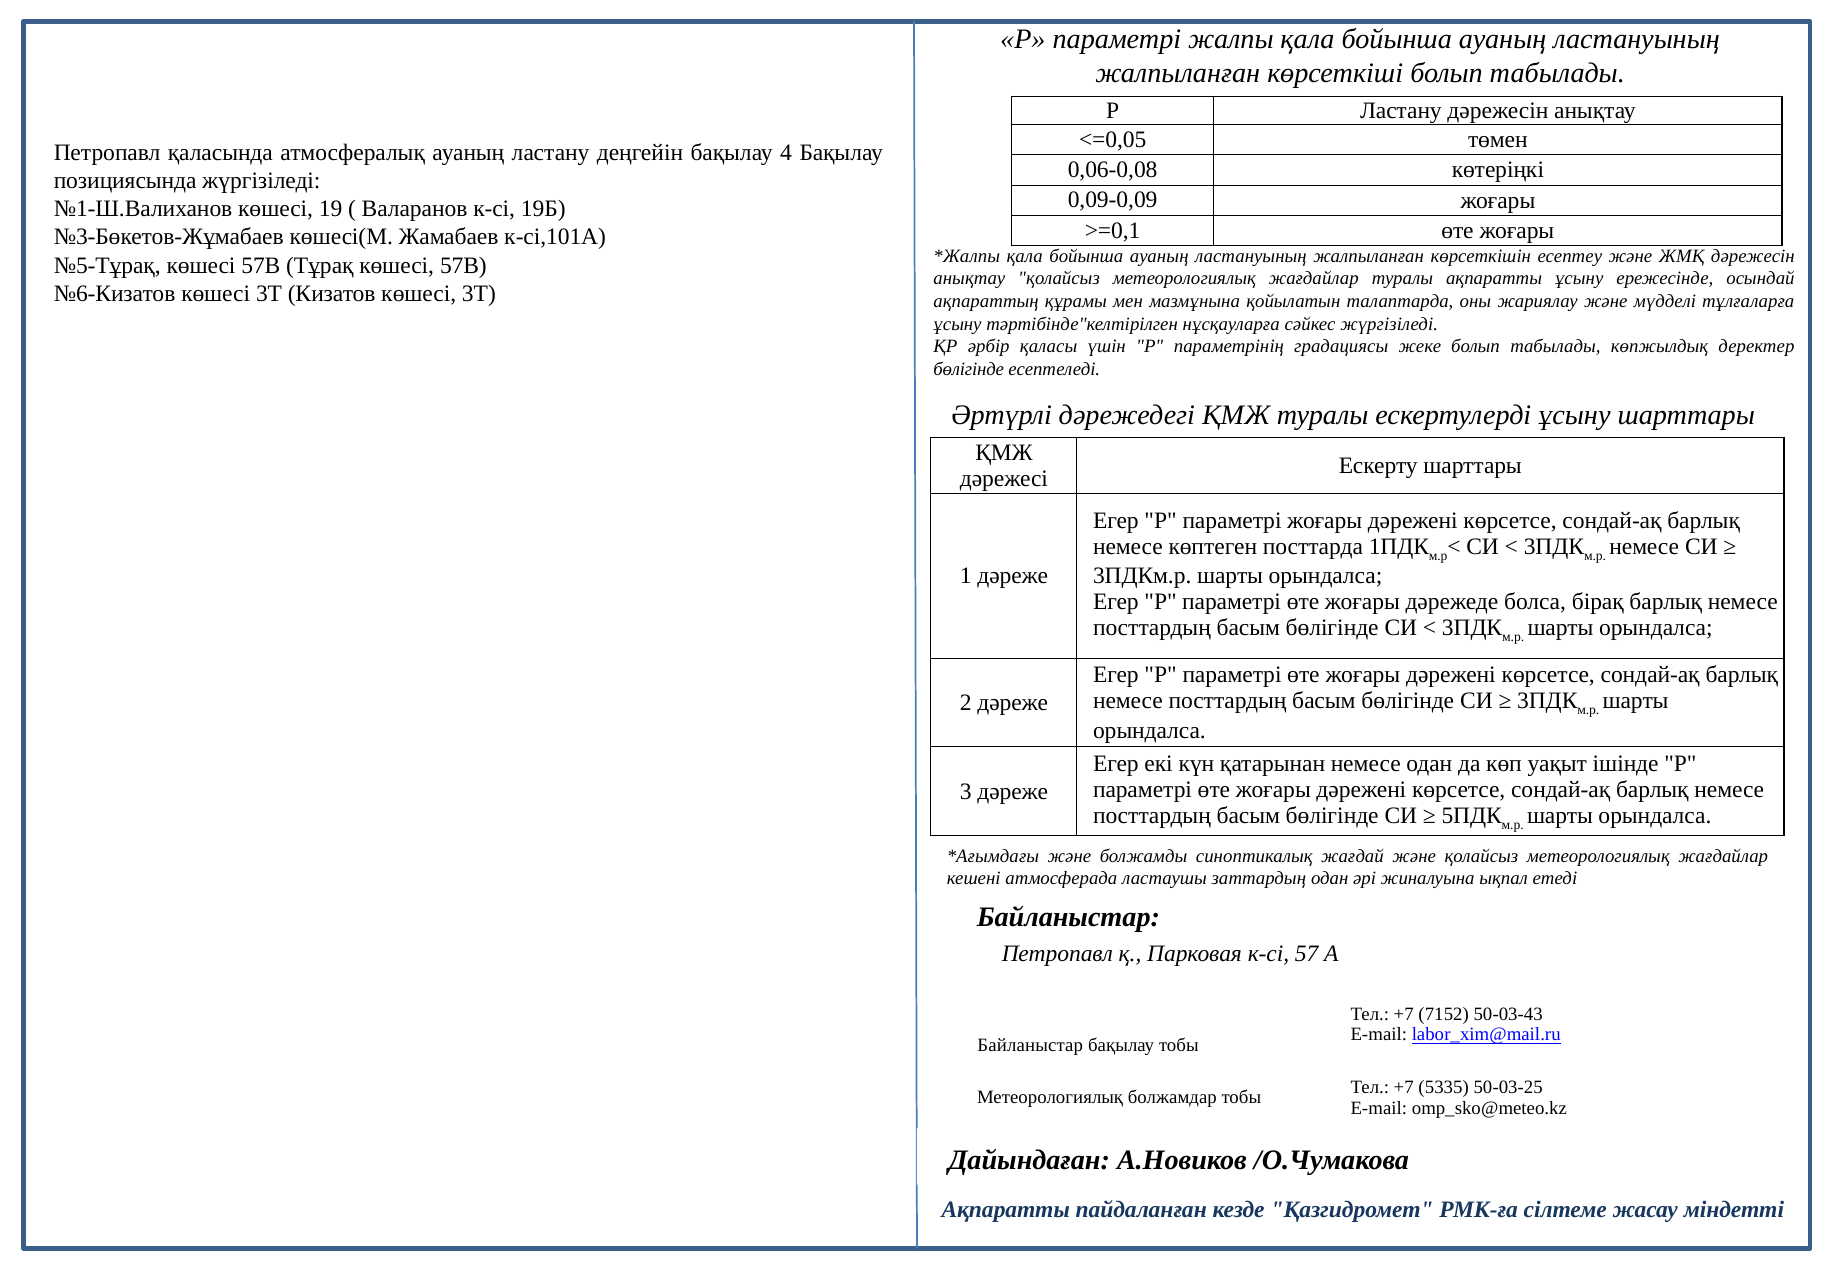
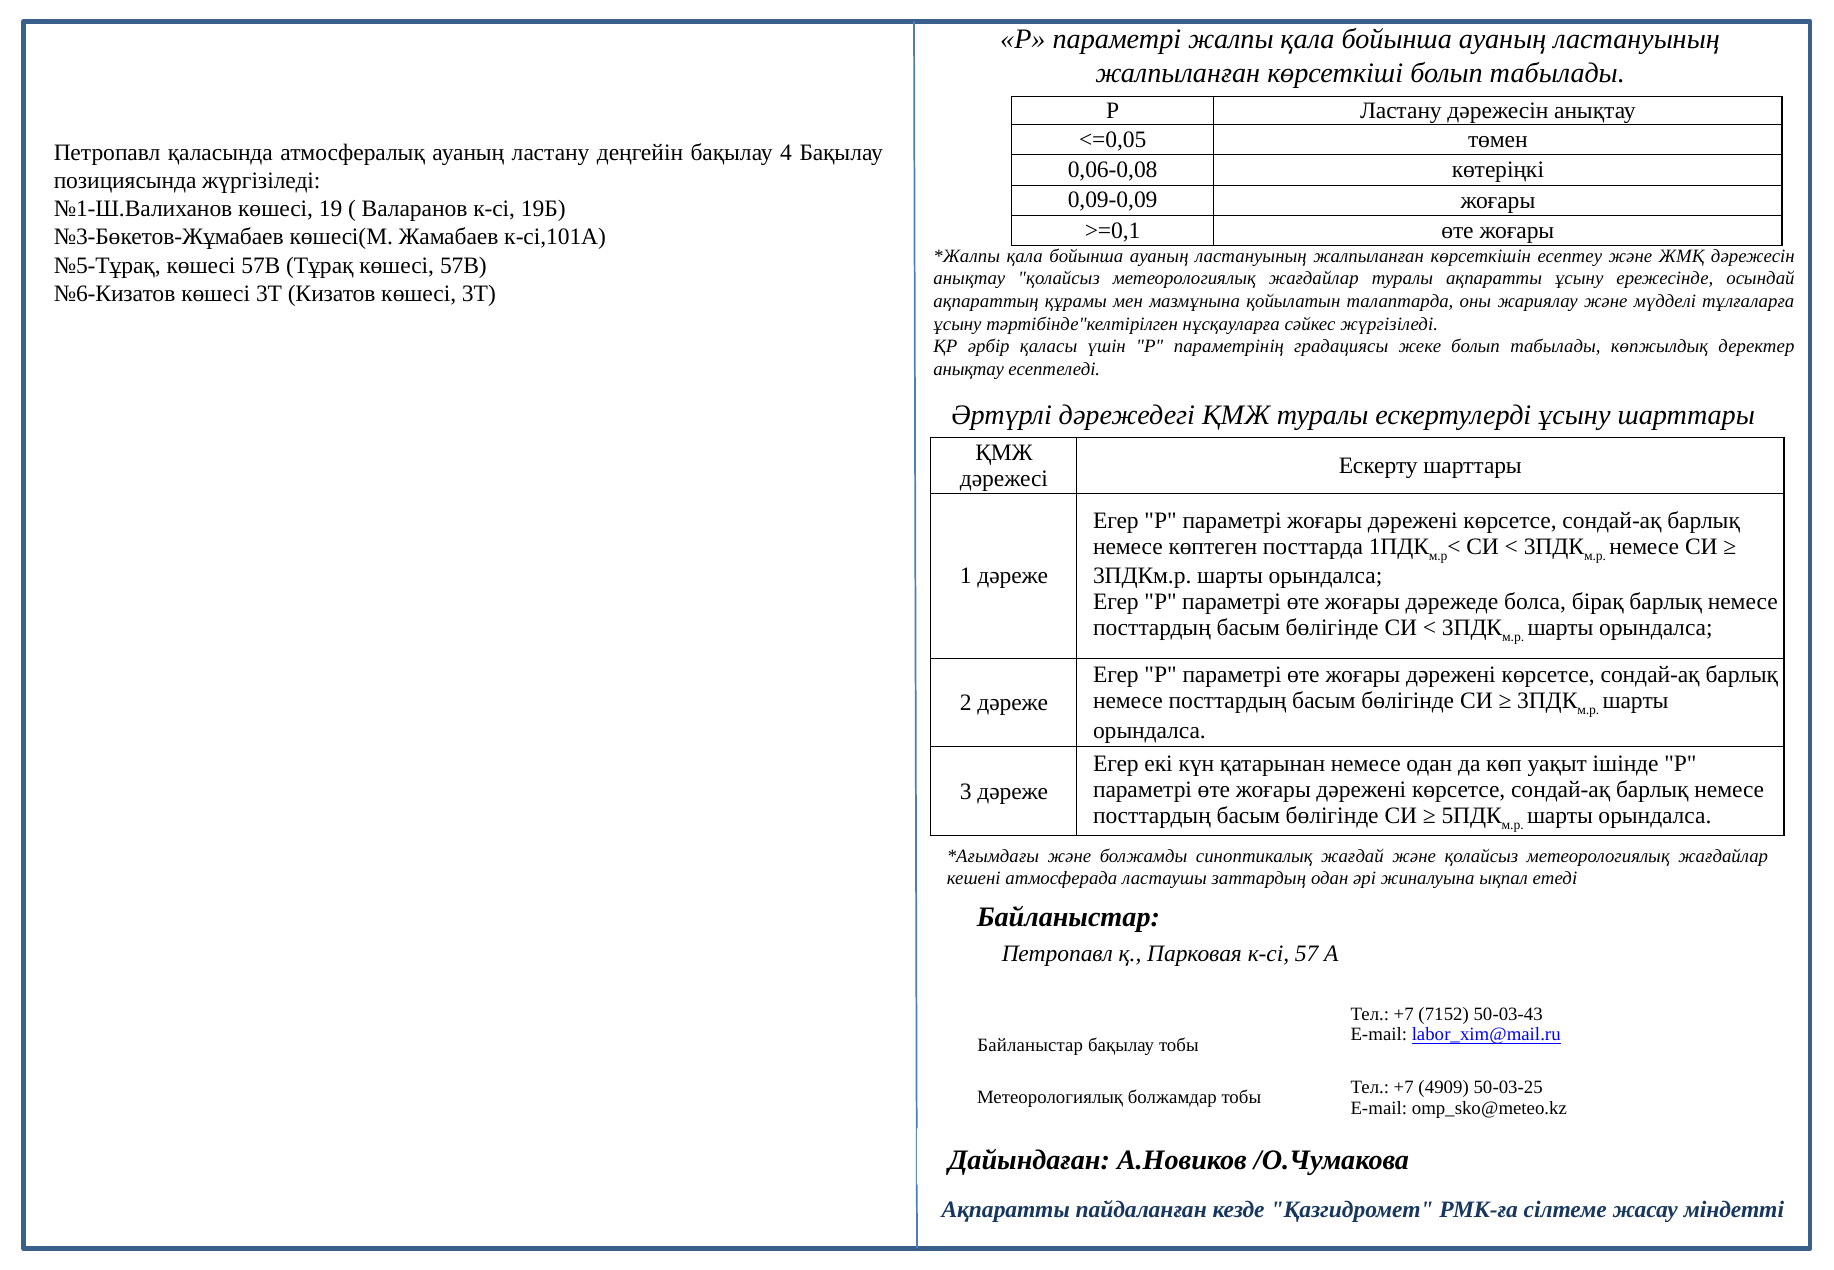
бөлігінде: бөлігінде -> анықтау (969, 369)
5335: 5335 -> 4909 (1444, 1087)
